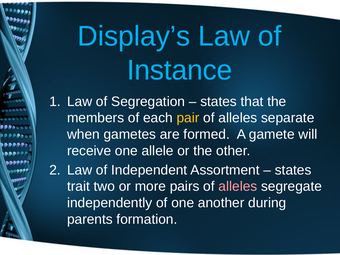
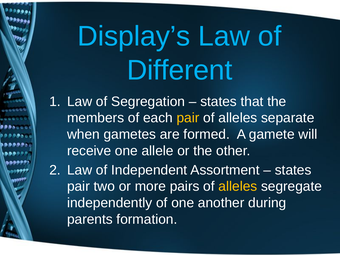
Instance: Instance -> Different (180, 70)
trait: trait -> pair (78, 186)
alleles colour: pink -> yellow (238, 186)
